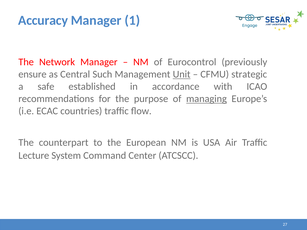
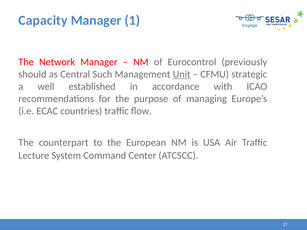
Accuracy: Accuracy -> Capacity (43, 20)
ensure: ensure -> should (32, 74)
safe: safe -> well (46, 87)
managing underline: present -> none (206, 99)
